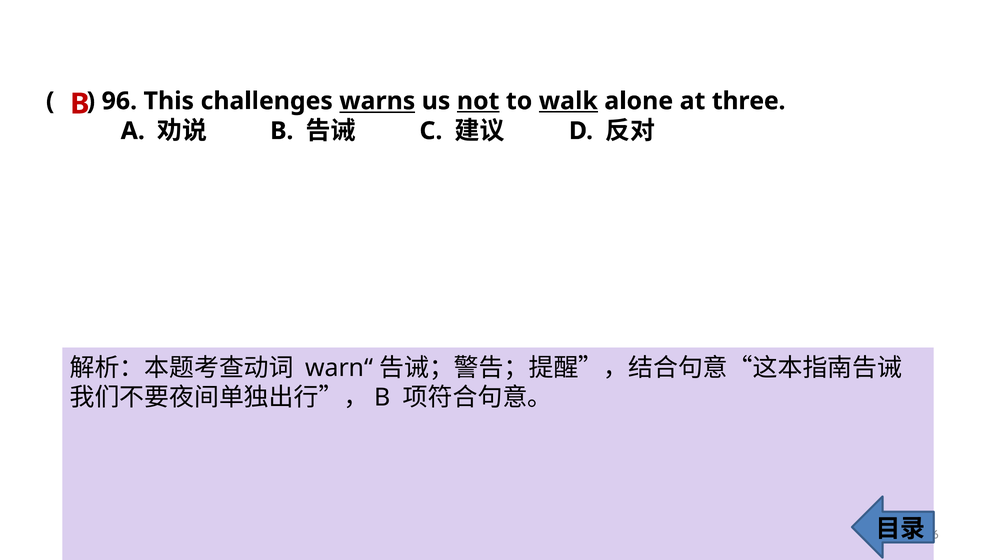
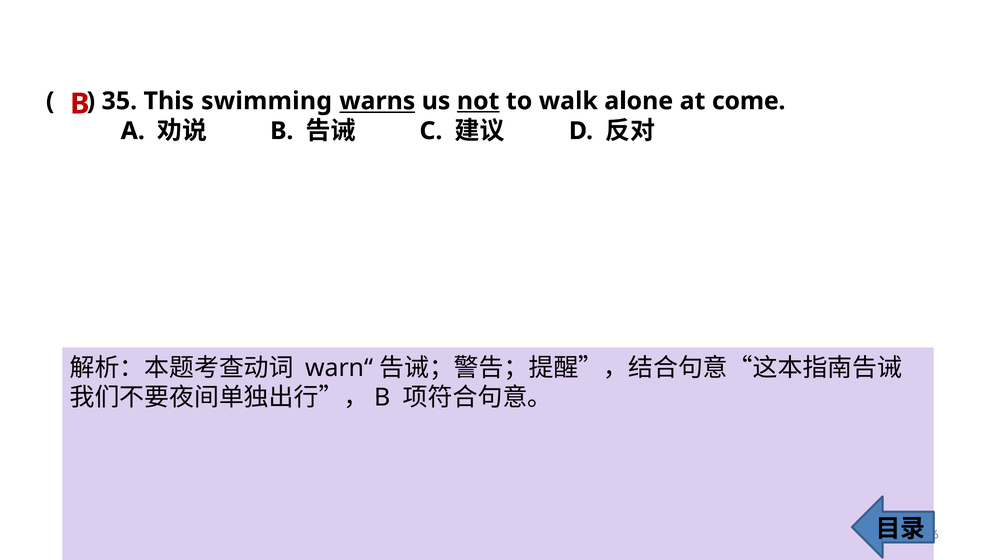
96: 96 -> 35 (119, 101)
challenges: challenges -> swimming (267, 101)
walk underline: present -> none (568, 101)
three: three -> come (749, 101)
